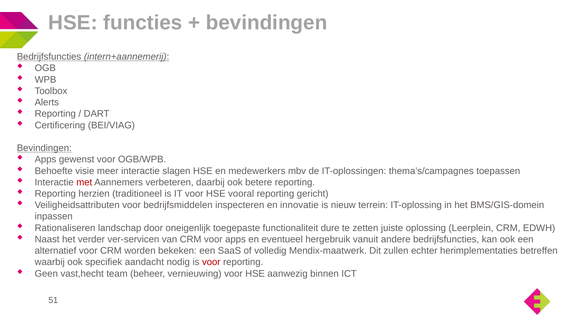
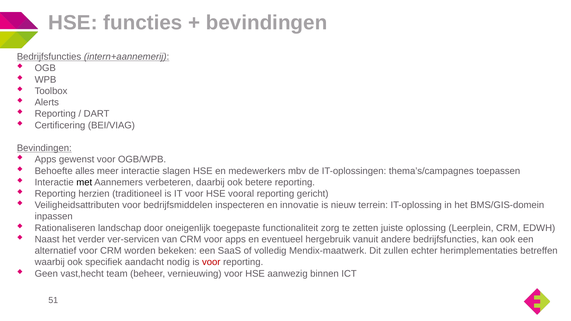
visie: visie -> alles (85, 171)
met colour: red -> black (84, 182)
dure: dure -> zorg (330, 228)
